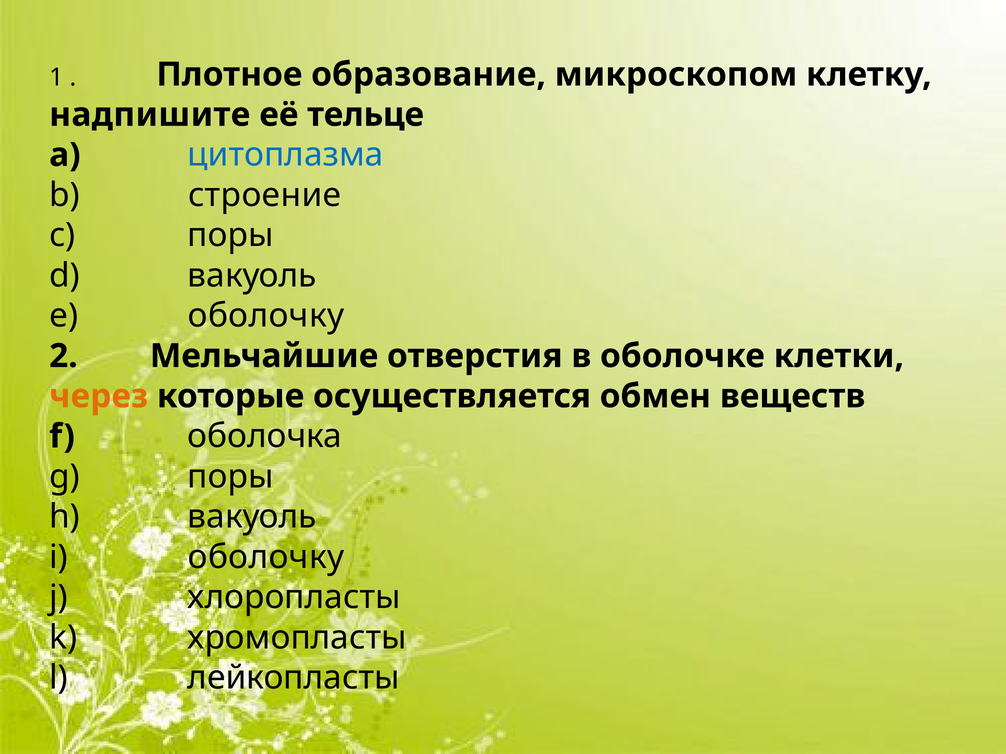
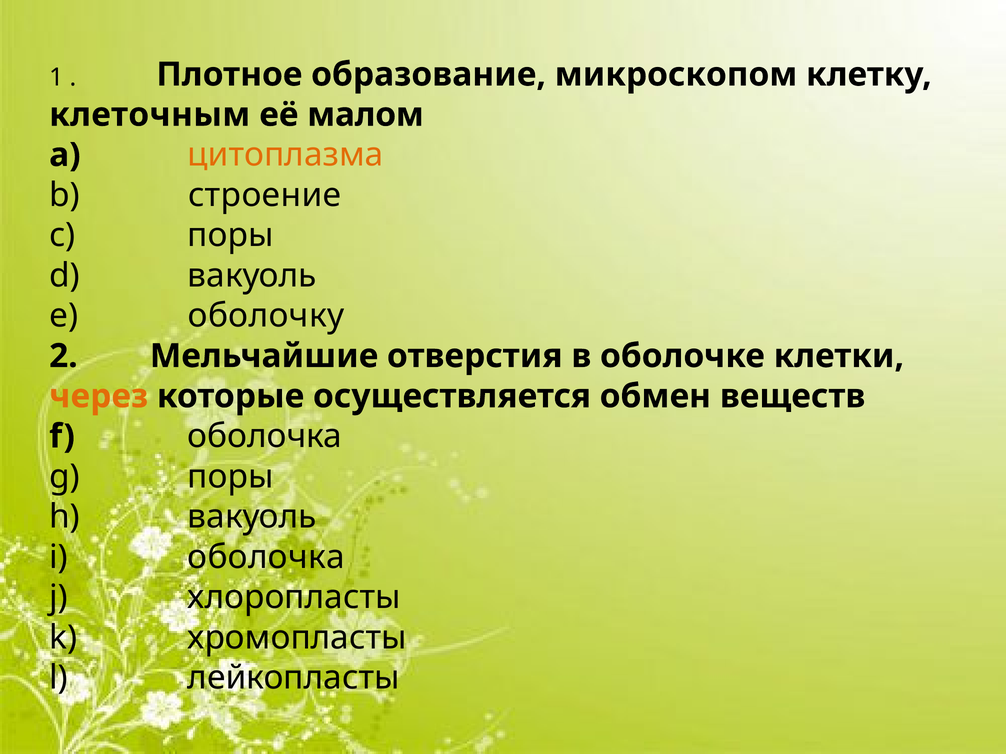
надпишите: надпишите -> клеточным (150, 115)
тельце: тельце -> малом (366, 115)
цитоплазма colour: blue -> orange (285, 155)
оболочку: оболочку -> оболочка (266, 557)
